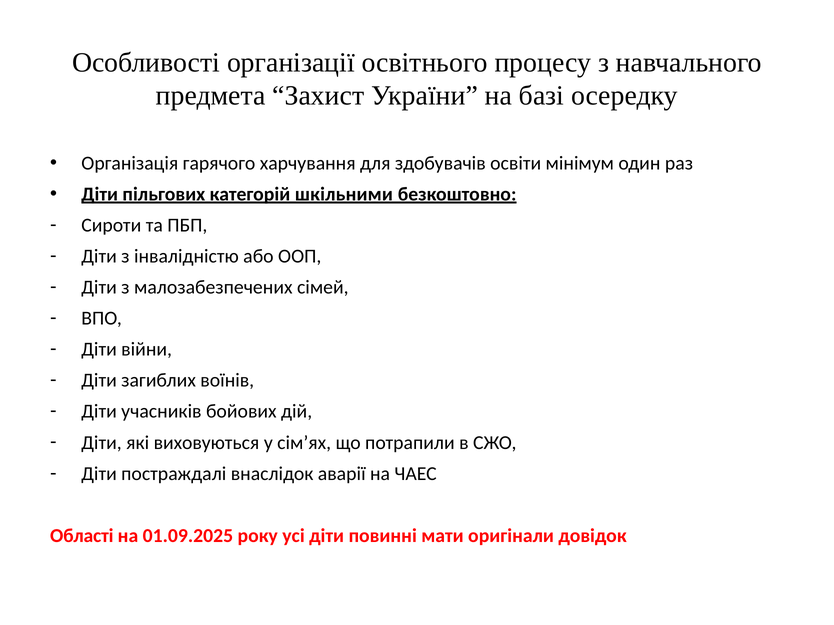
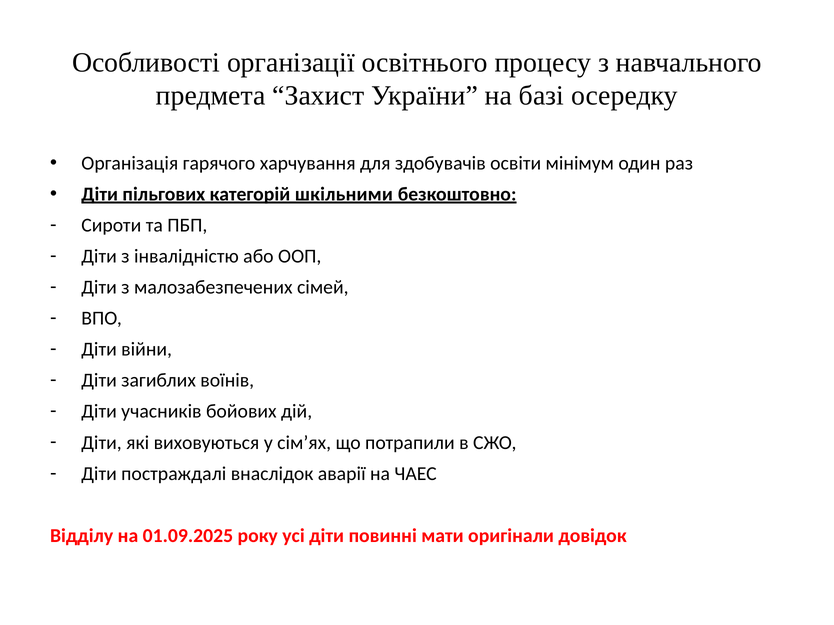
Області: Області -> Відділу (82, 536)
